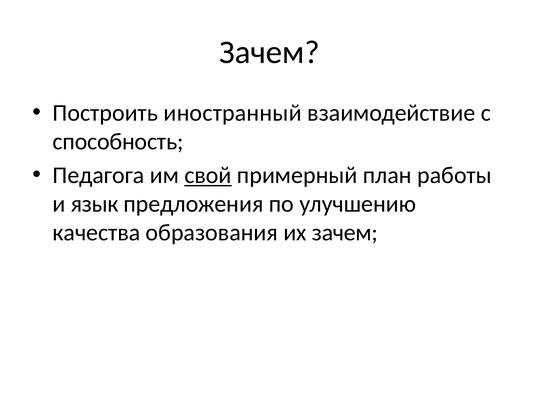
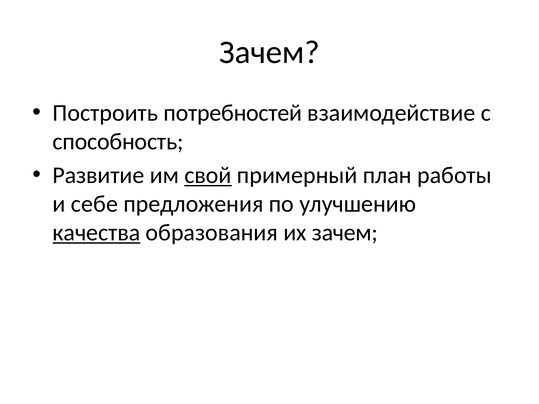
иностранный: иностранный -> потребностей (233, 113)
Педагога: Педагога -> Развитие (98, 175)
язык: язык -> себе (94, 204)
качества underline: none -> present (96, 233)
